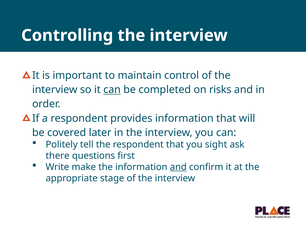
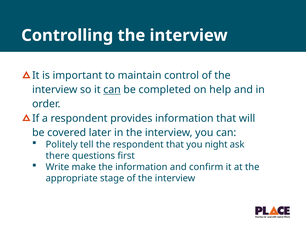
risks: risks -> help (220, 90)
sight: sight -> night (216, 144)
and underline: present -> none (178, 167)
